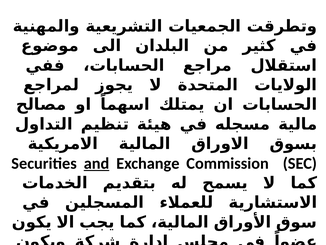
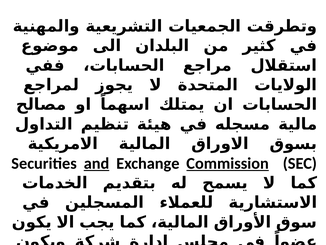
Commission underline: none -> present (228, 163)
